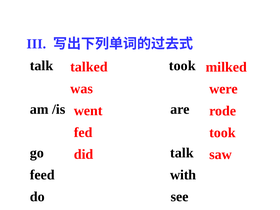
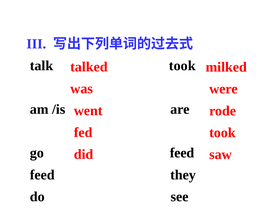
go talk: talk -> feed (182, 153)
with: with -> they (183, 175)
